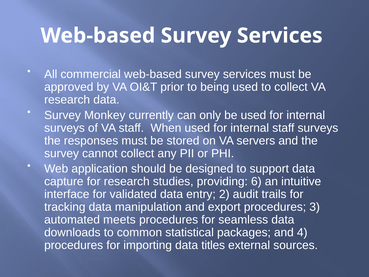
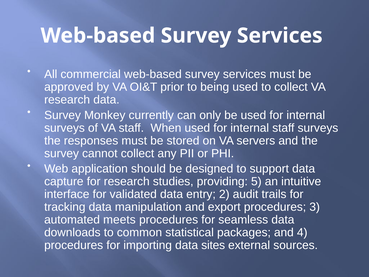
6: 6 -> 5 (256, 181)
titles: titles -> sites (213, 245)
